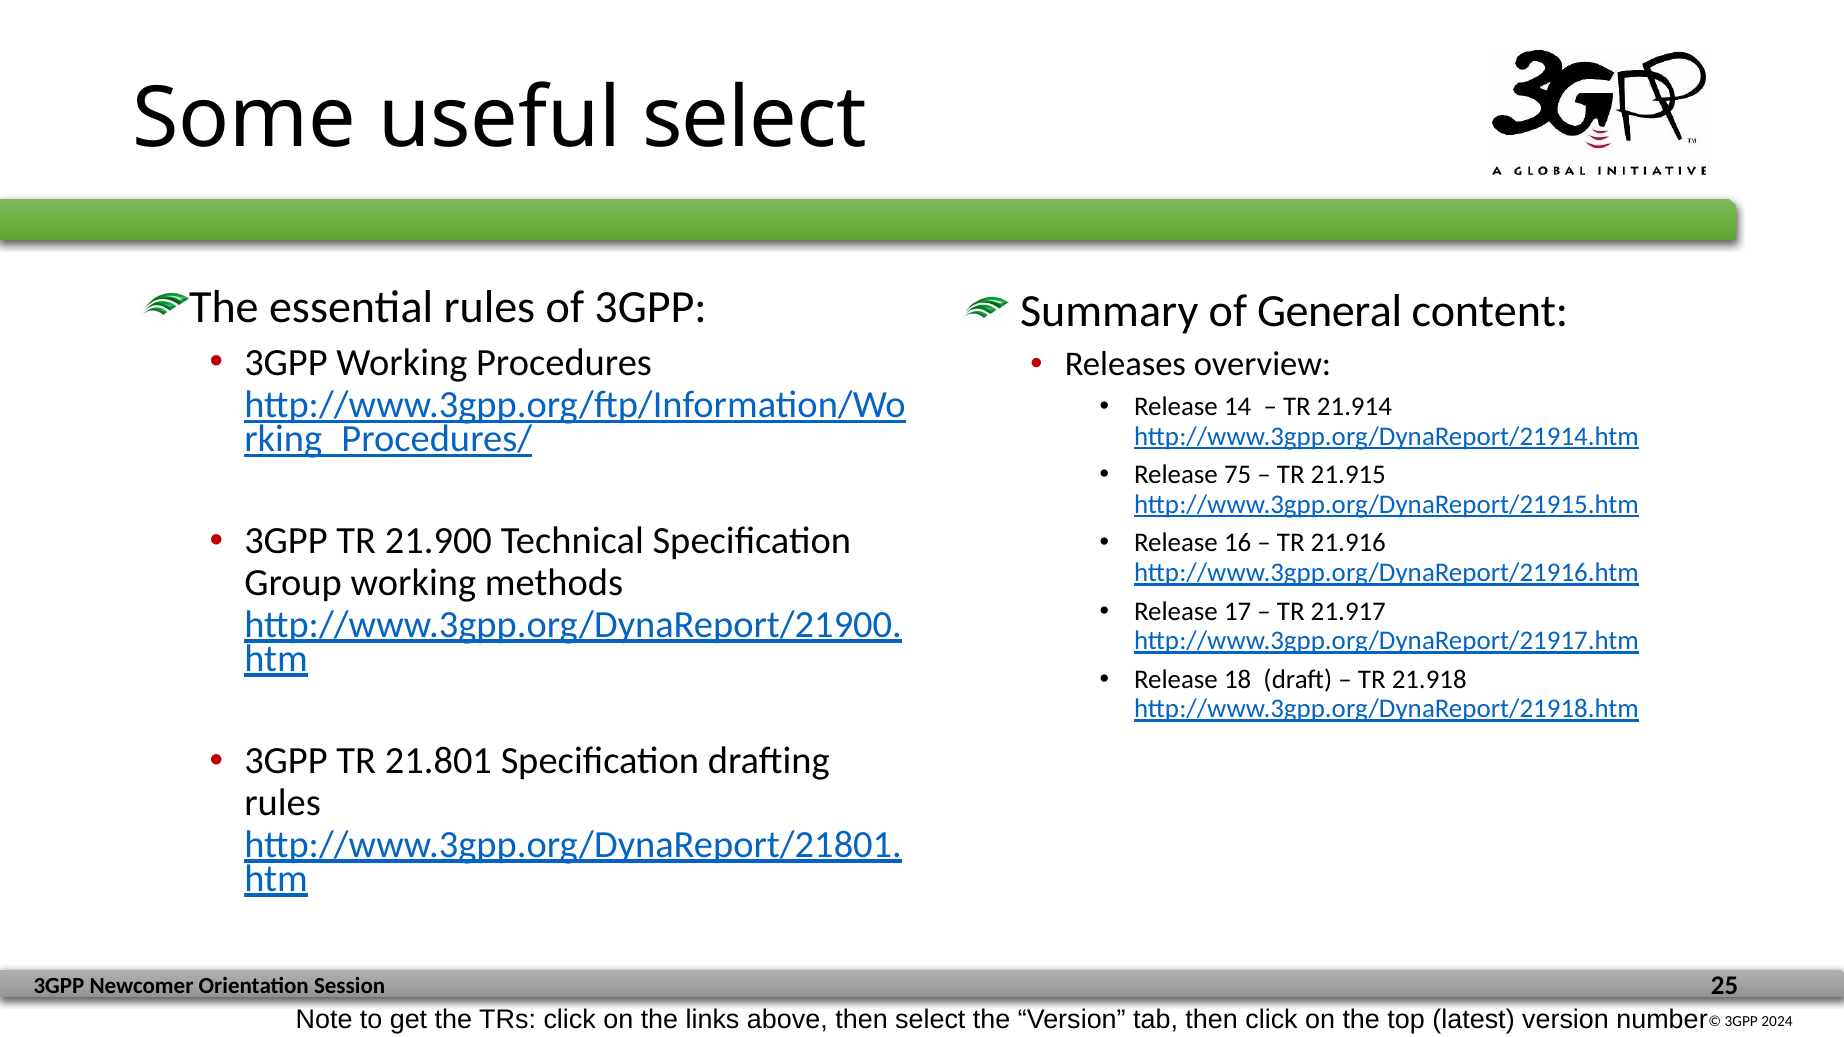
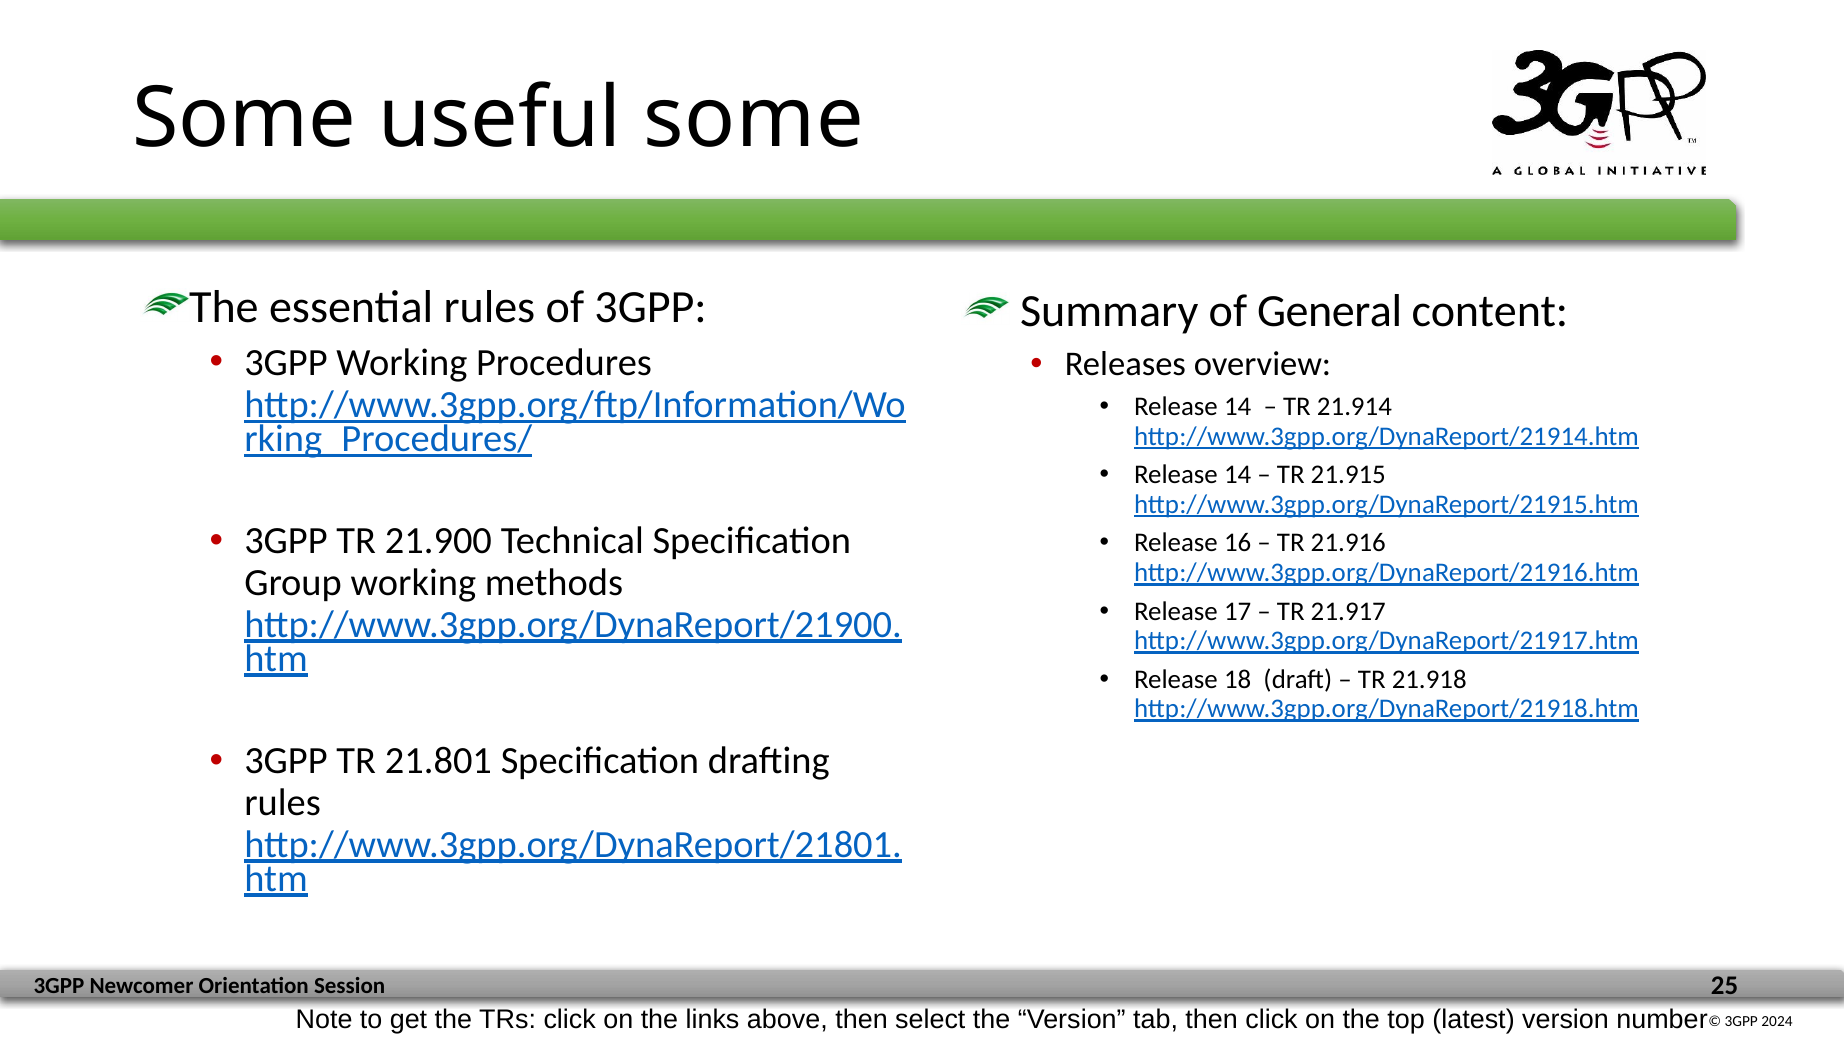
useful select: select -> some (754, 118)
75: 75 -> 14 (1238, 475)
